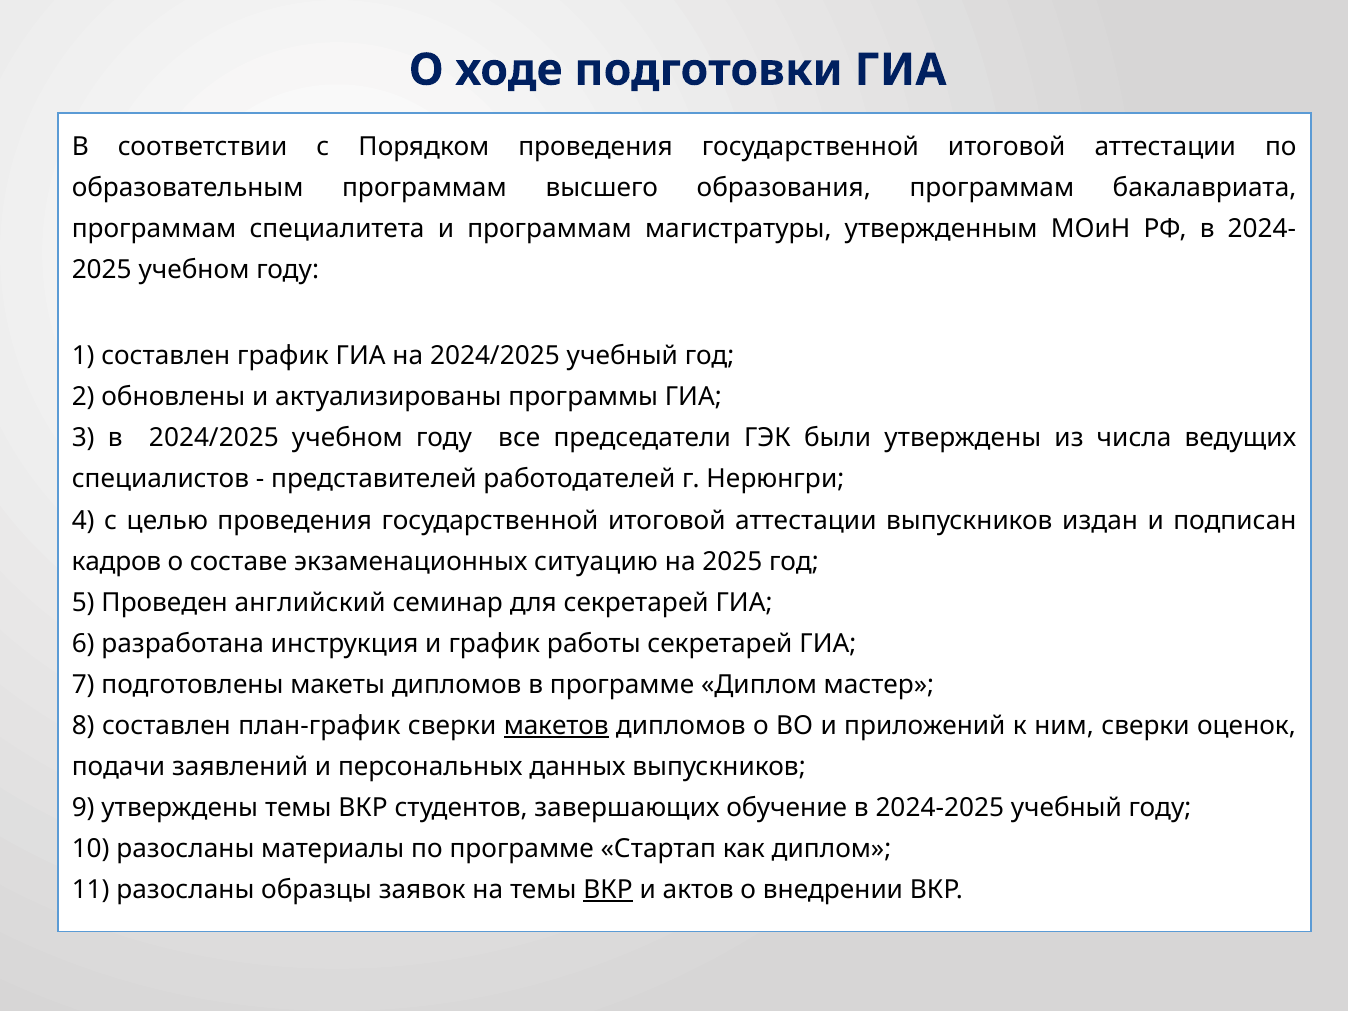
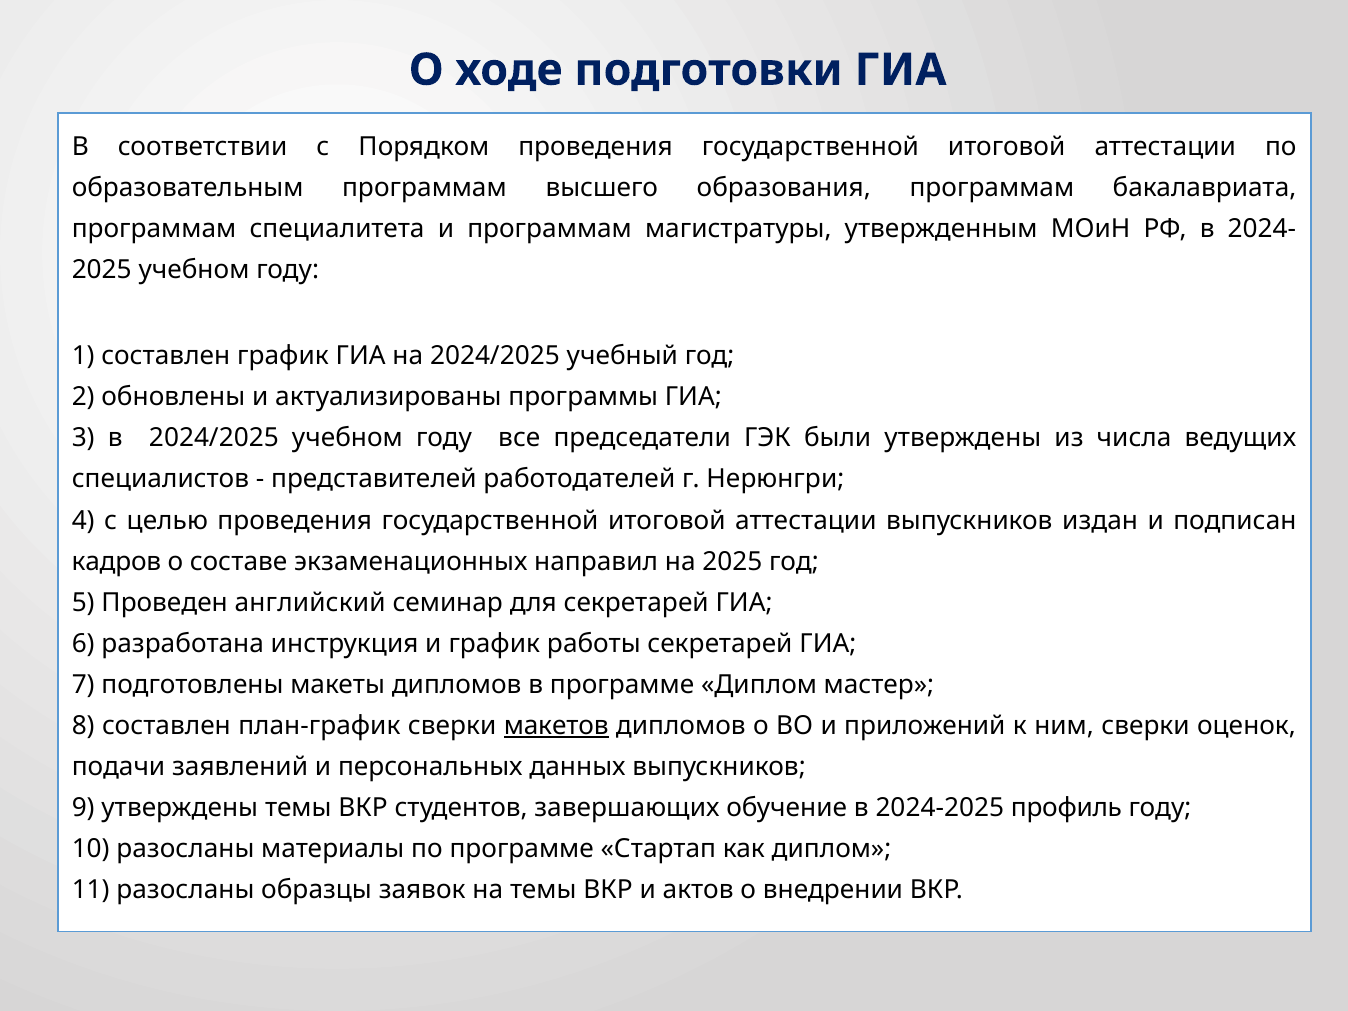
ситуацию: ситуацию -> направил (596, 561)
2024-2025 учебный: учебный -> профиль (1066, 808)
ВКР underline: present -> none (608, 890)
